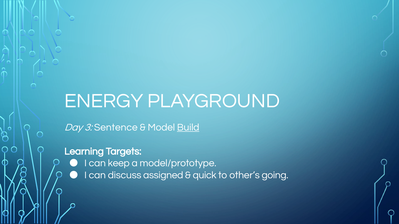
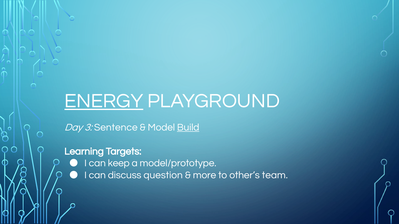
ENERGY underline: none -> present (104, 101)
assigned: assigned -> question (163, 175)
quick: quick -> more (205, 175)
going: going -> team (275, 175)
